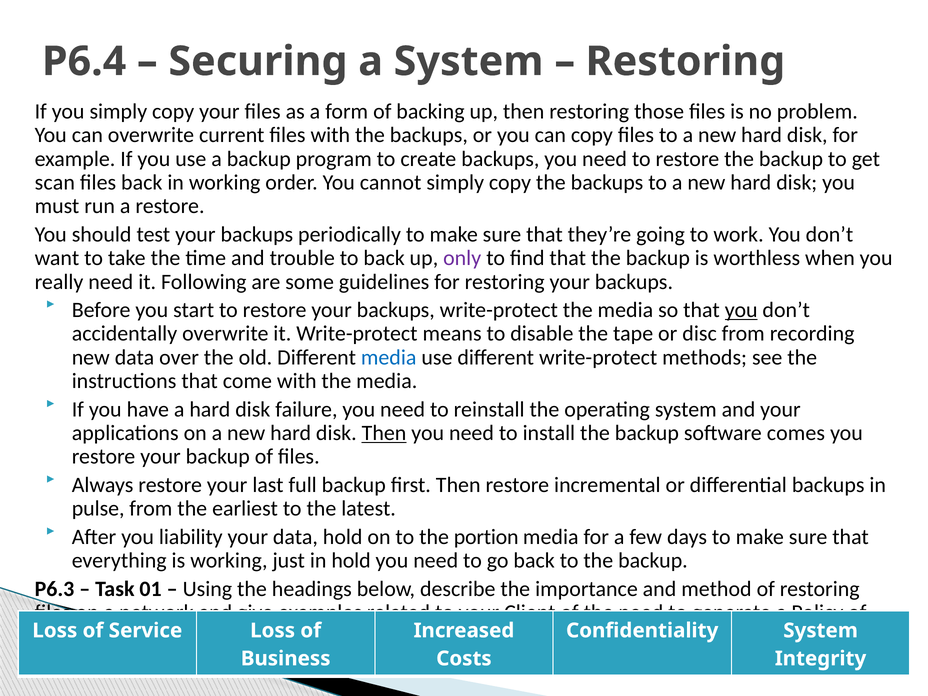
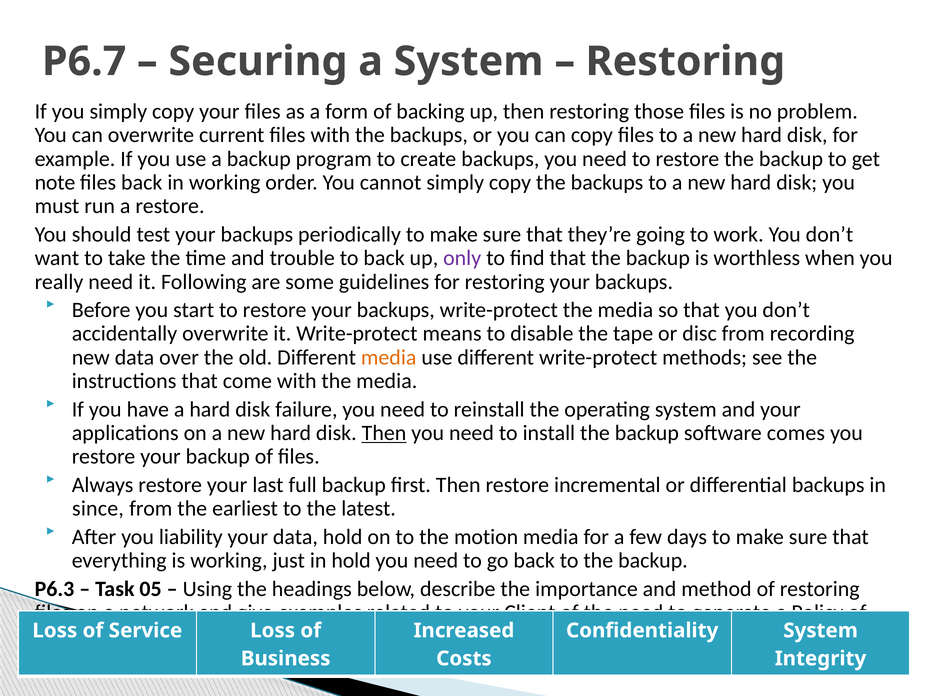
P6.4: P6.4 -> P6.7 (84, 61)
scan: scan -> note (55, 182)
you underline: present -> none (741, 310)
media colour: blue -> orange (389, 357)
pulse: pulse -> since (98, 509)
portion: portion -> motion (486, 537)
01: 01 -> 05 (151, 589)
